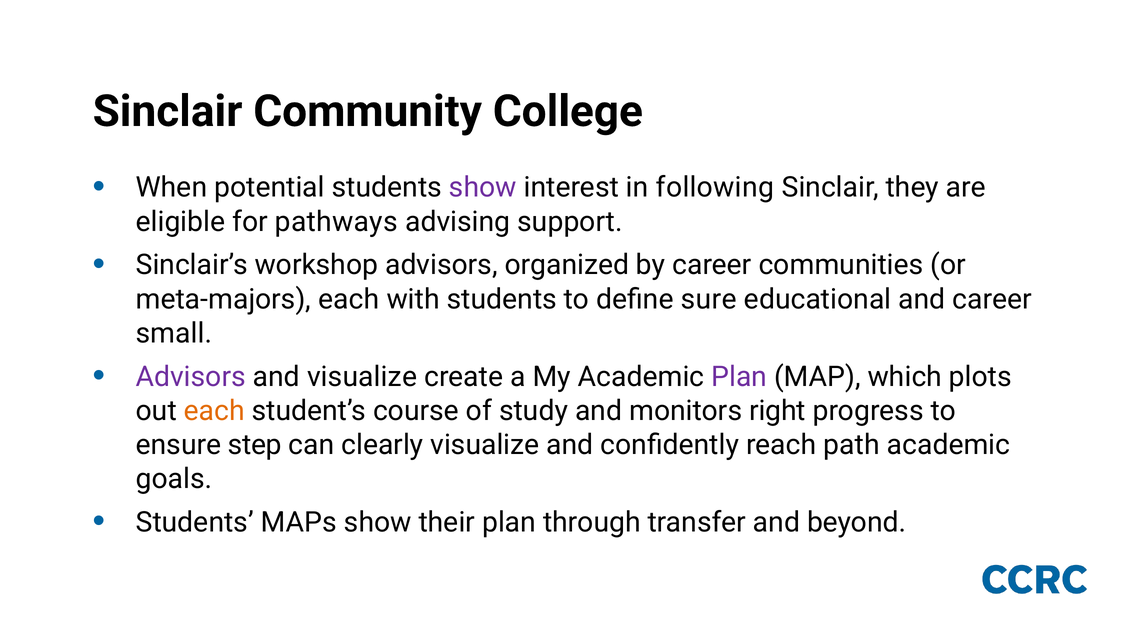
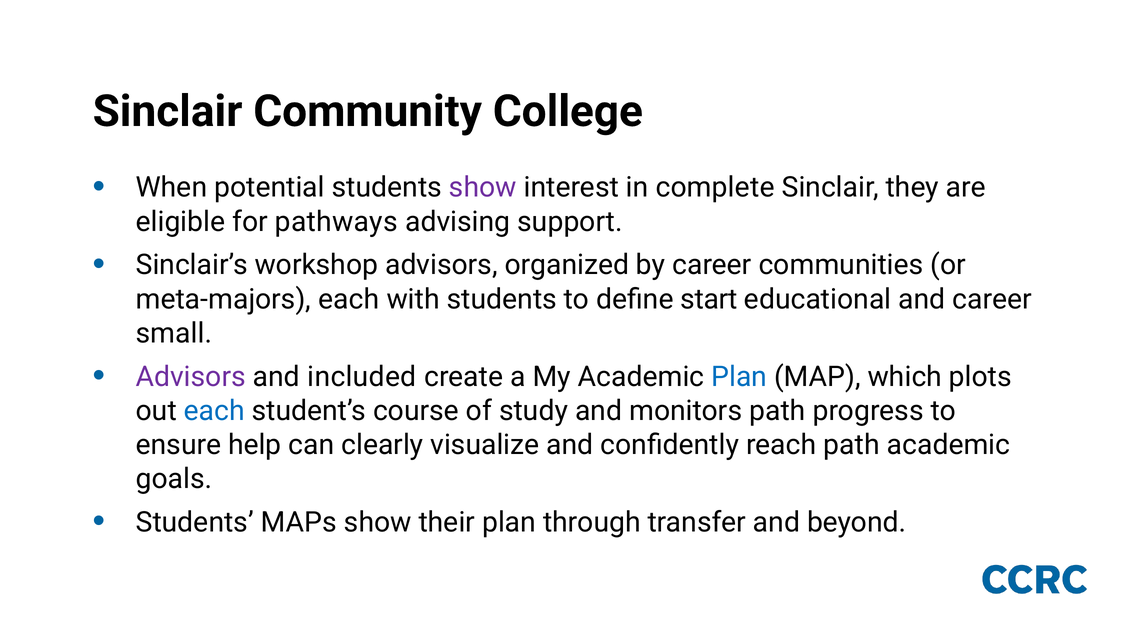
following: following -> complete (715, 188)
sure: sure -> start (709, 299)
and visualize: visualize -> included (362, 377)
Plan colour: purple -> blue (739, 377)
each colour: orange -> blue (214, 411)
monitors right: right -> path (777, 411)
step: step -> help (255, 445)
